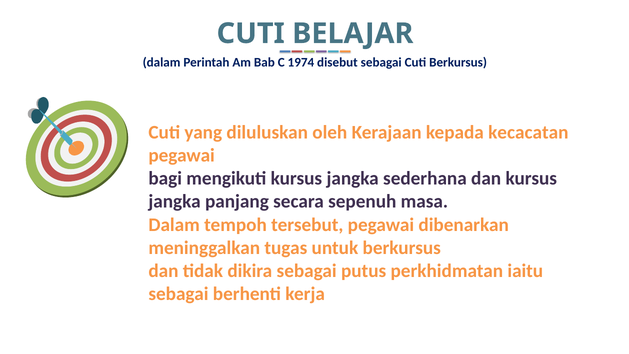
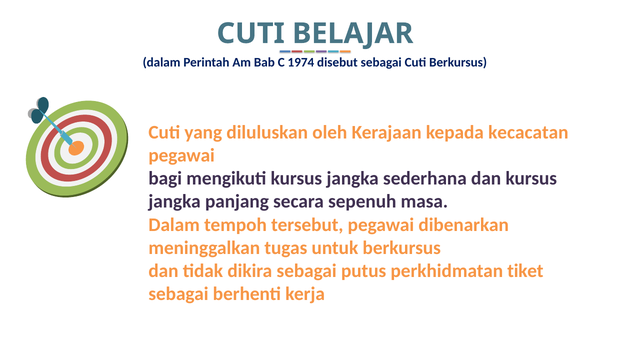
iaitu: iaitu -> tiket (525, 271)
